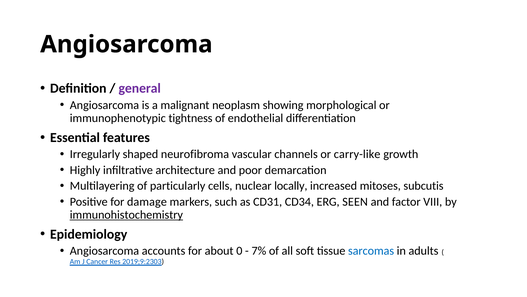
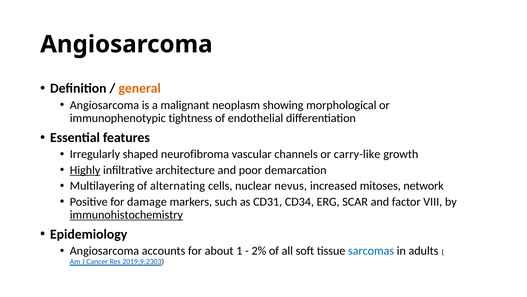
general colour: purple -> orange (140, 88)
Highly underline: none -> present (85, 170)
particularly: particularly -> alternating (178, 186)
locally: locally -> nevus (291, 186)
subcutis: subcutis -> network (424, 186)
SEEN: SEEN -> SCAR (355, 201)
0: 0 -> 1 (239, 250)
7%: 7% -> 2% (259, 250)
